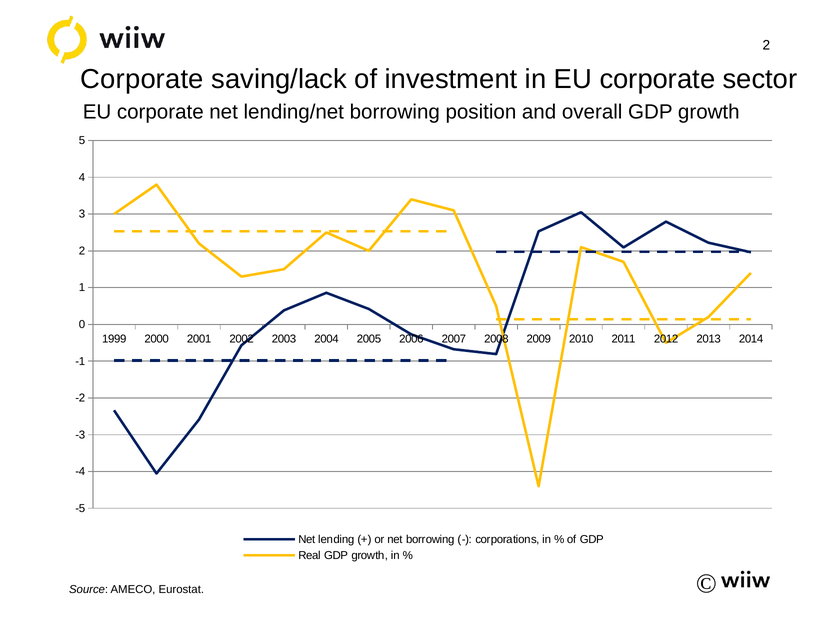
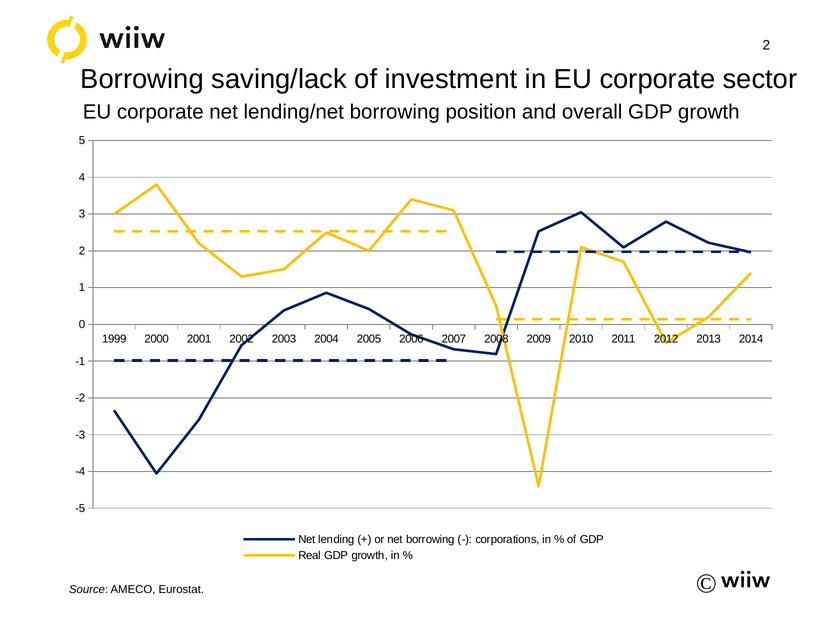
Corporate: Corporate -> Borrowing (142, 79)
